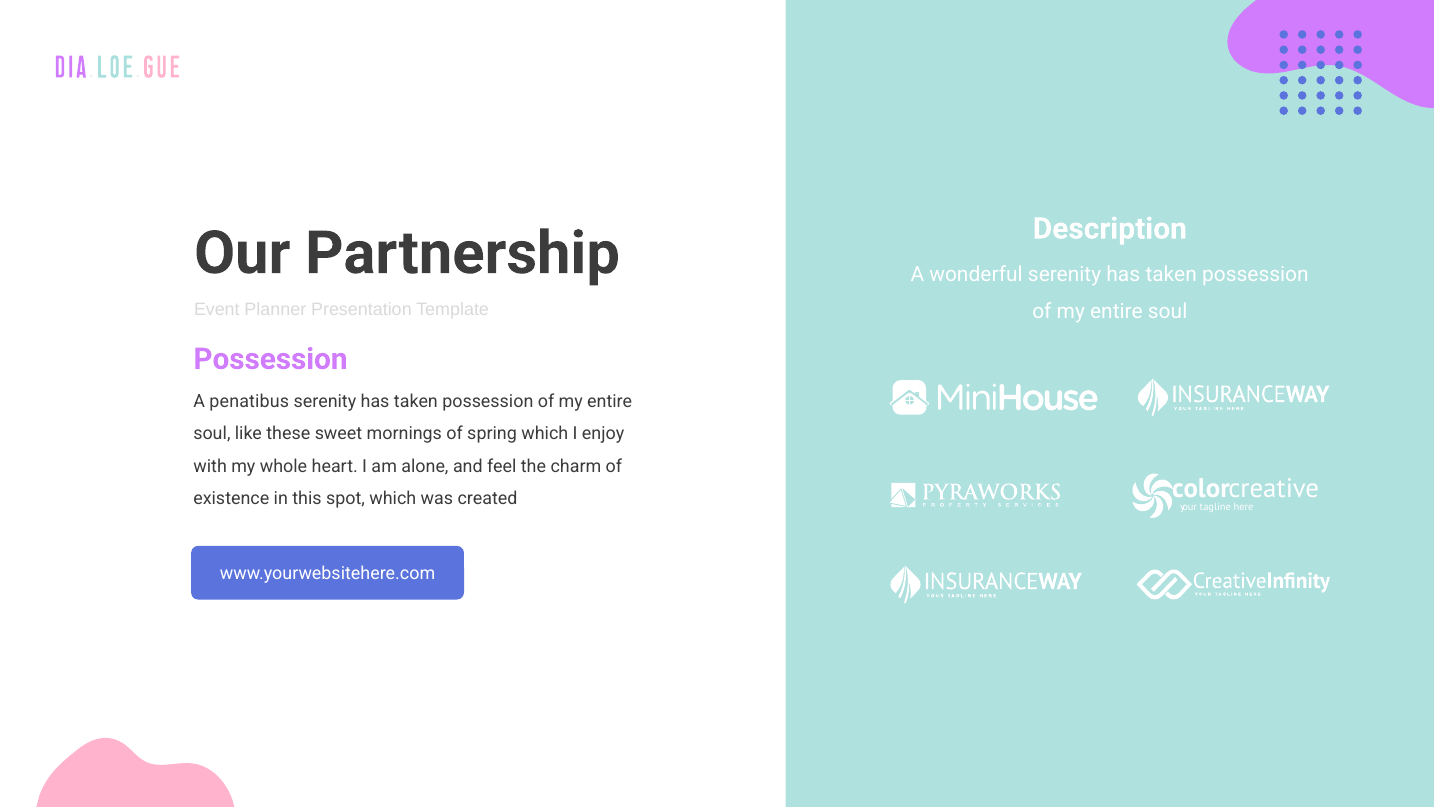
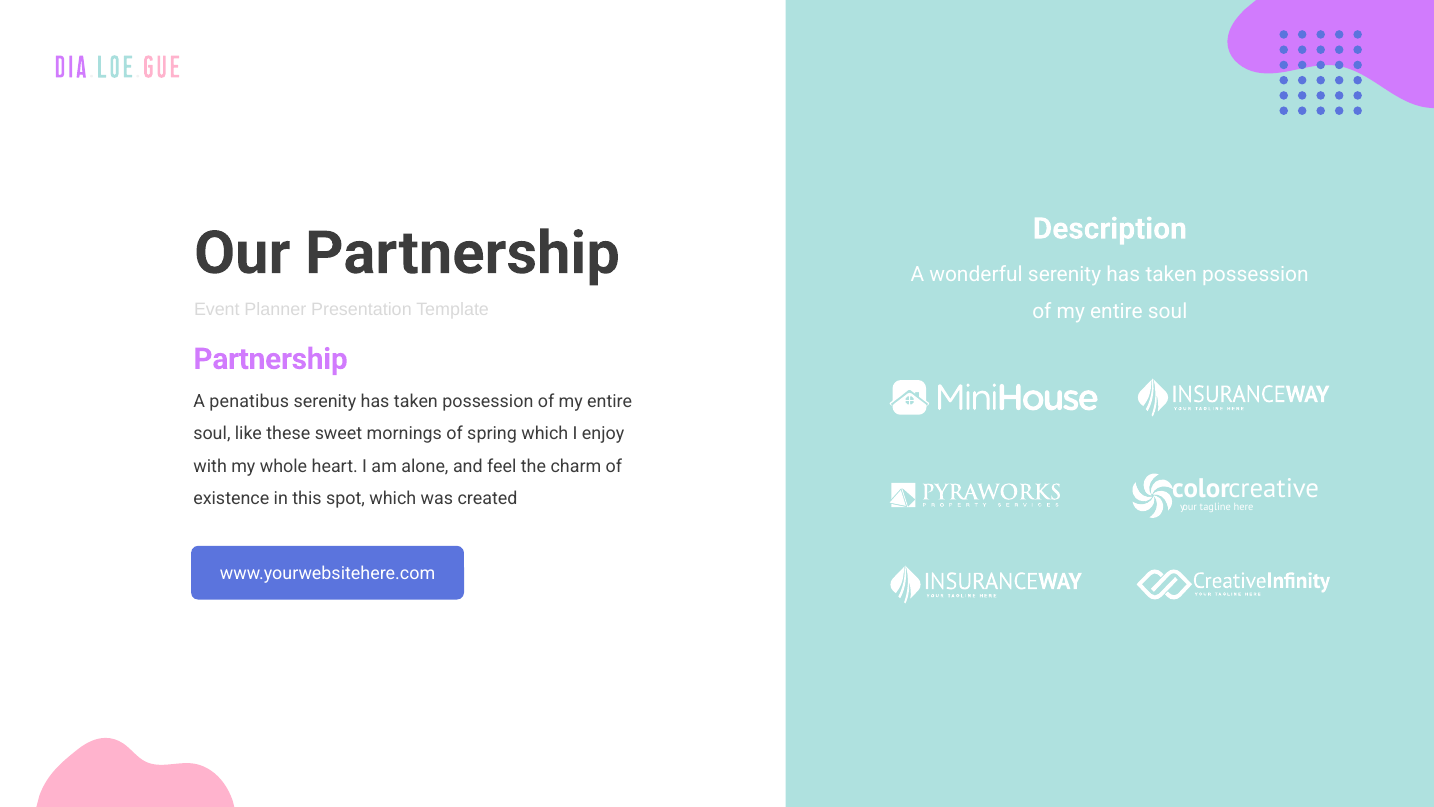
Possession: Possession -> Partnership (271, 359)
